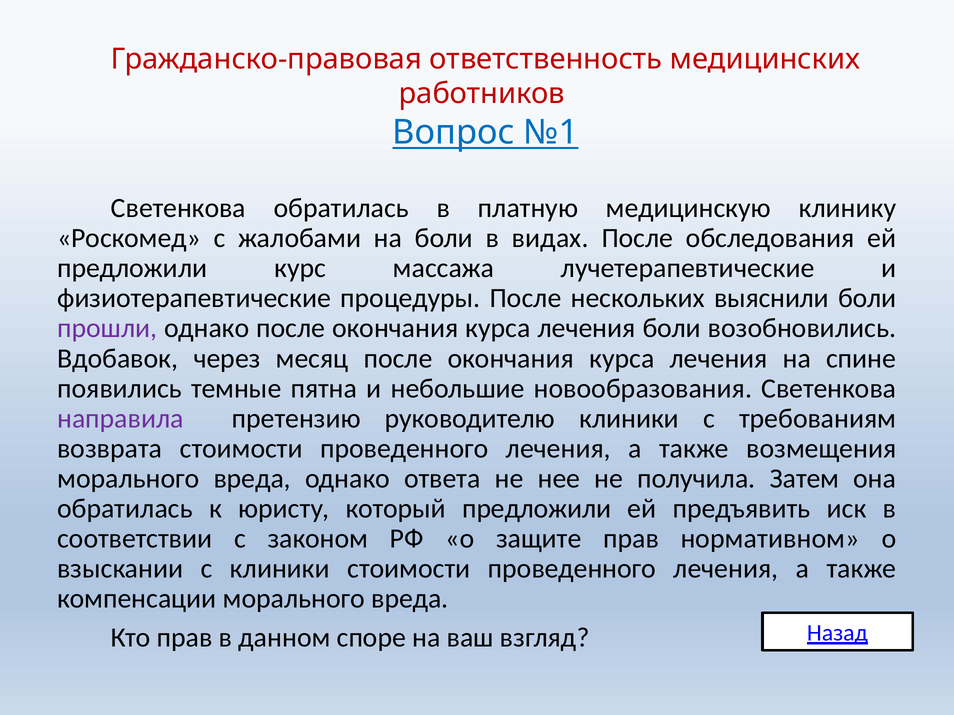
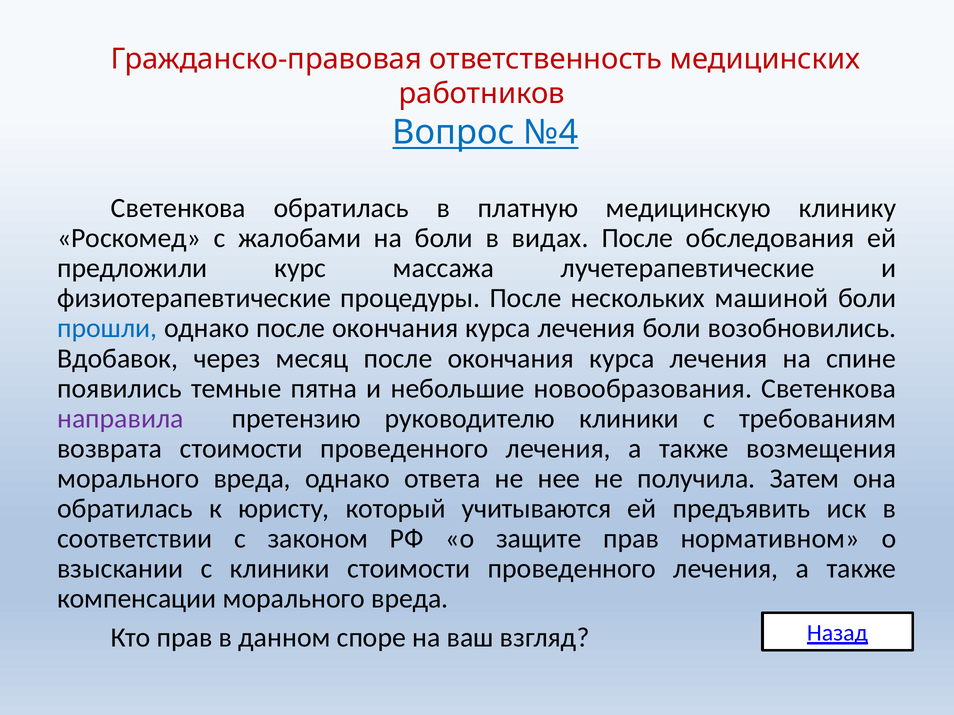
№1: №1 -> №4 (551, 132)
выяснили: выяснили -> машиной (771, 298)
прошли colour: purple -> blue (107, 329)
который предложили: предложили -> учитываются (537, 509)
